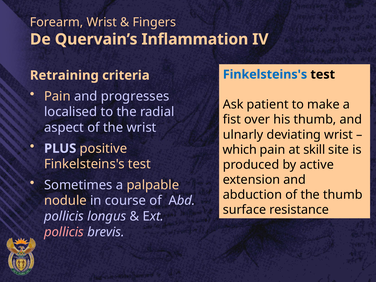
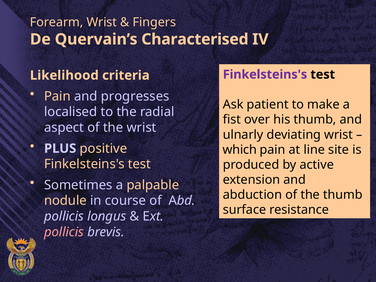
Inflammation: Inflammation -> Characterised (195, 39)
Finkelsteins's colour: blue -> purple (265, 74)
Retraining: Retraining -> Likelihood (64, 75)
skill: skill -> line (314, 150)
